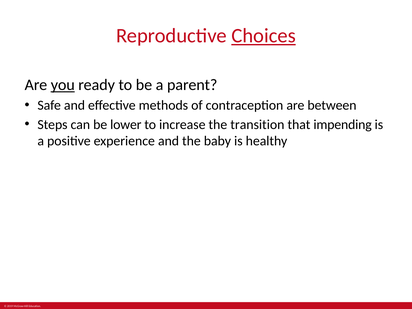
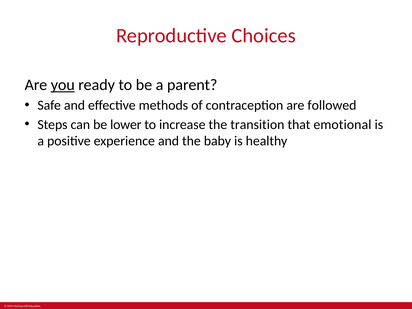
Choices underline: present -> none (264, 36)
between: between -> followed (332, 105)
impending: impending -> emotional (342, 125)
